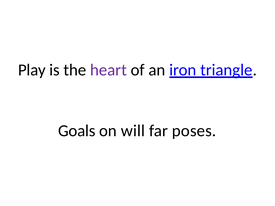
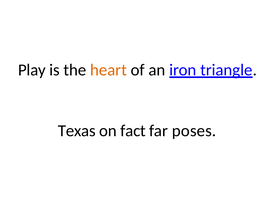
heart colour: purple -> orange (108, 70)
Goals: Goals -> Texas (77, 131)
will: will -> fact (133, 131)
